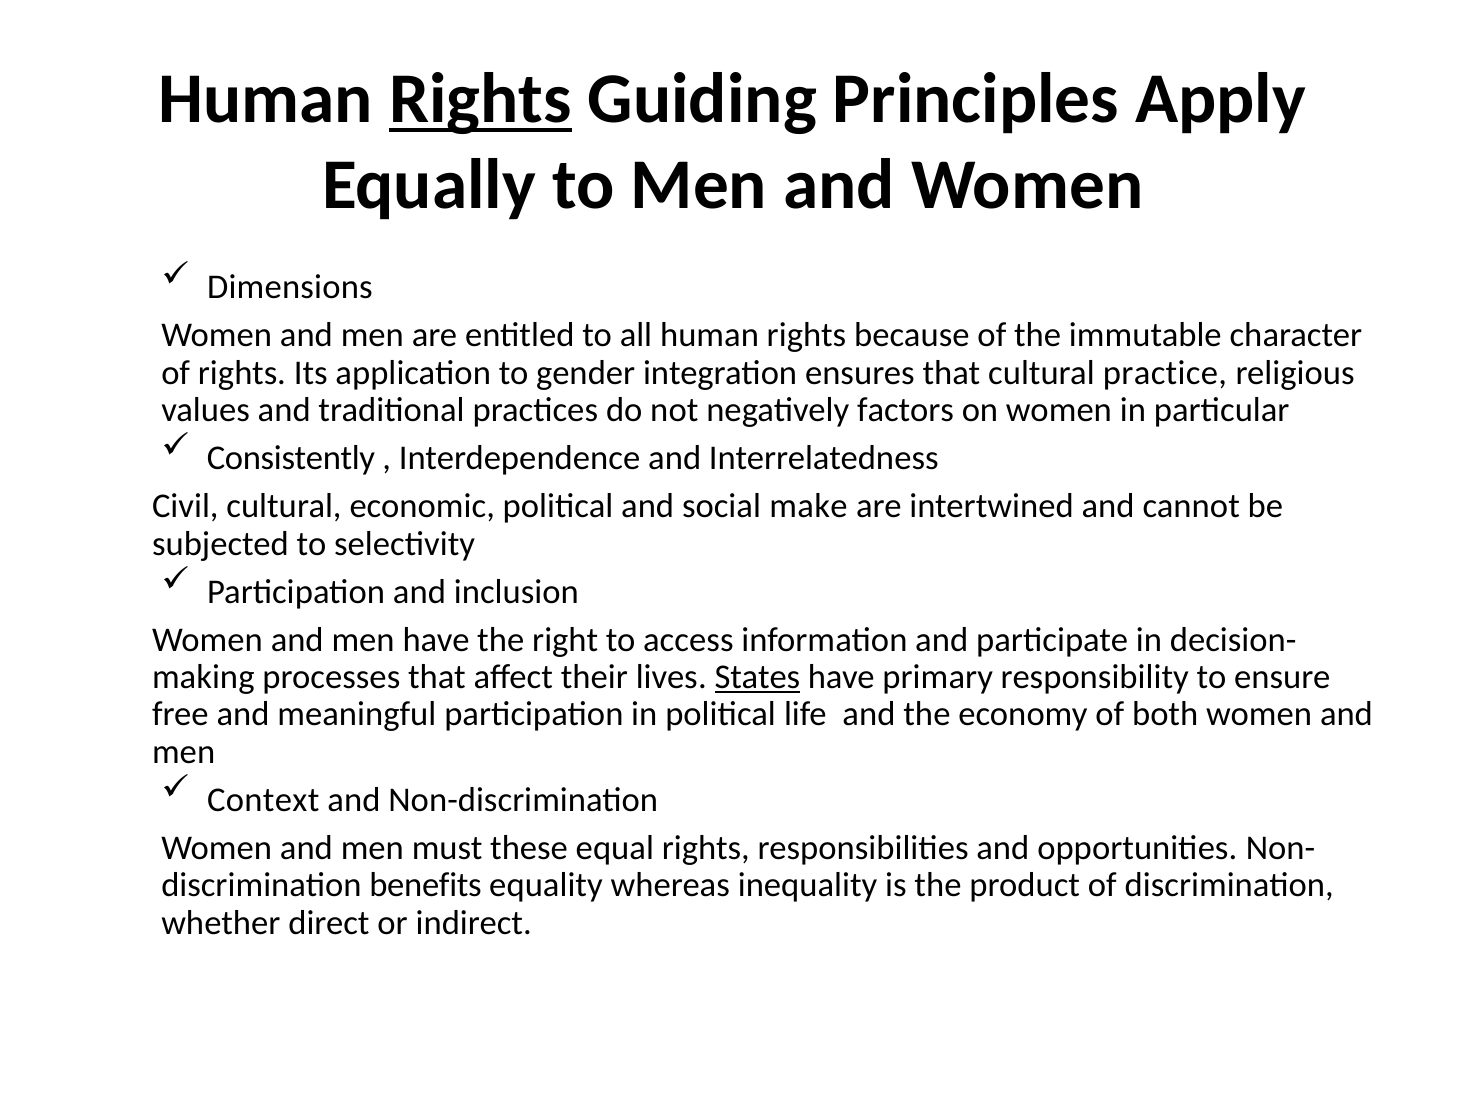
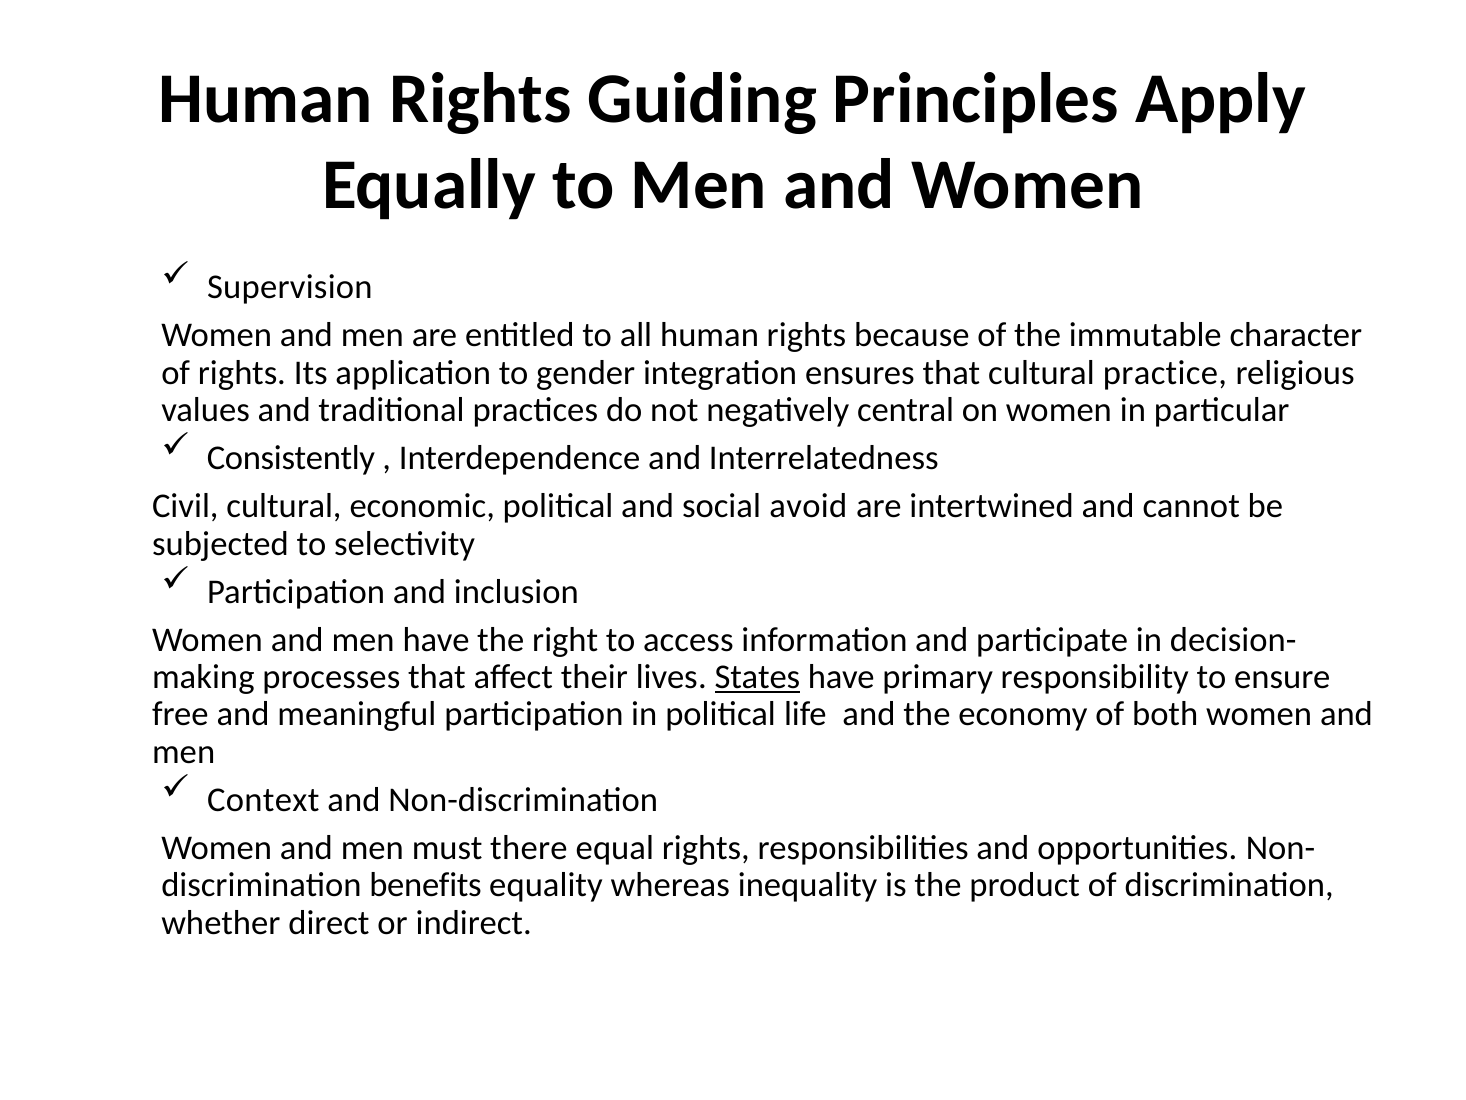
Rights underline: present -> none (481, 99)
Dimensions: Dimensions -> Supervision (290, 287)
factors: factors -> central (906, 410)
make: make -> avoid (808, 506)
these: these -> there (529, 848)
